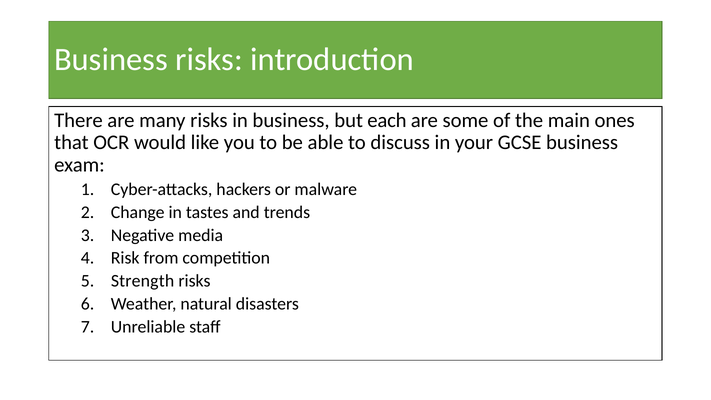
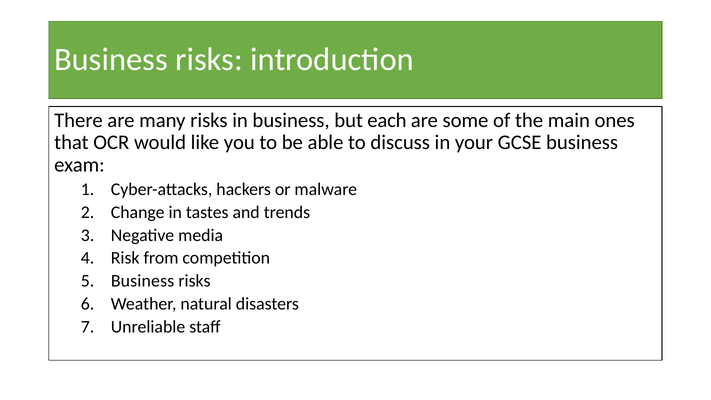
Strength: Strength -> Business (143, 281)
